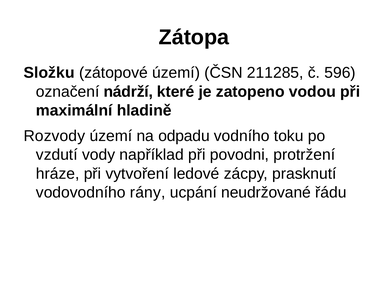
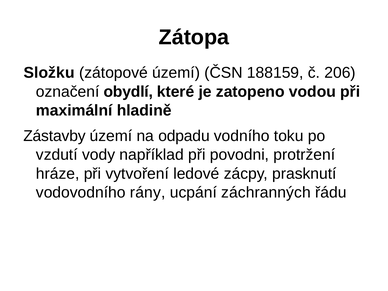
211285: 211285 -> 188159 (275, 73)
596: 596 -> 206 (340, 73)
nádrží: nádrží -> obydlí (128, 92)
Rozvody: Rozvody -> Zástavby (54, 136)
neudržované: neudržované -> záchranných (266, 192)
